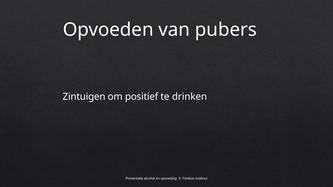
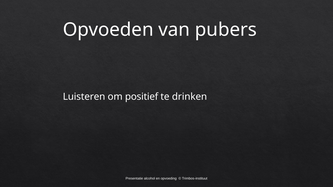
Zintuigen: Zintuigen -> Luisteren (84, 97)
